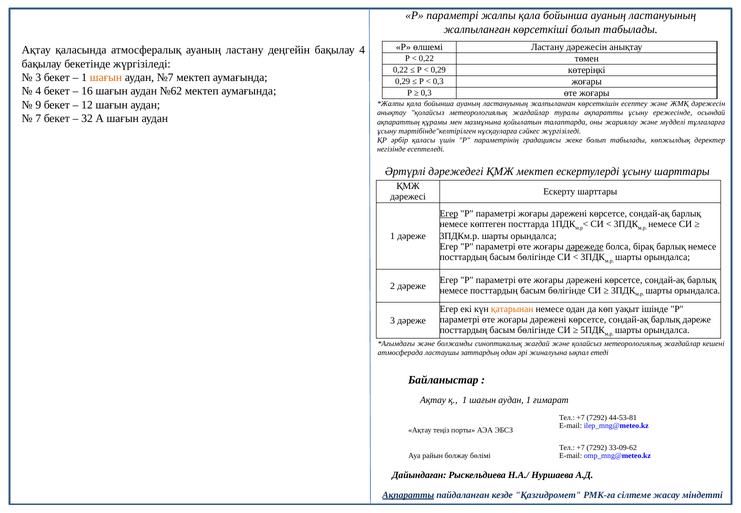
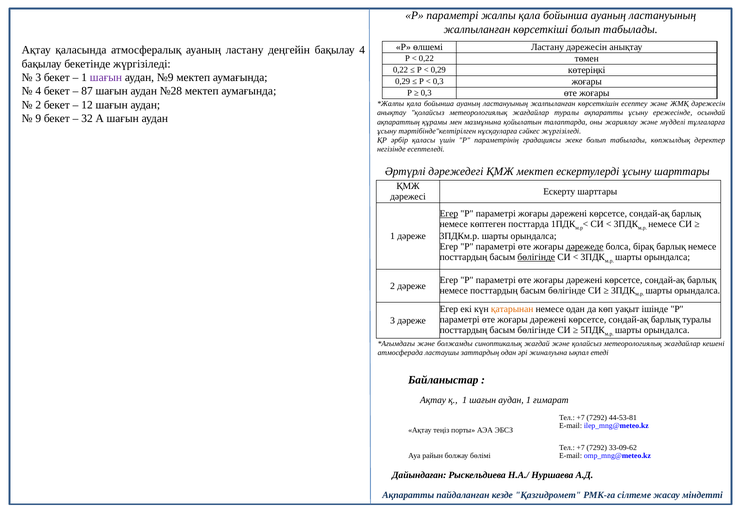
шағын colour: orange -> purple (106, 78)
№7: №7 -> №9 (165, 78)
16: 16 -> 87 (87, 91)
№62: №62 -> №28 (171, 91)
9: 9 -> 2 (38, 105)
7: 7 -> 9 (38, 119)
бөлігінде underline: none -> present (536, 257)
барлық дәреже: дәреже -> туралы (697, 320)
Ақпаратты underline: present -> none (408, 495)
